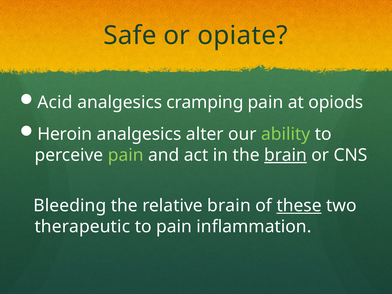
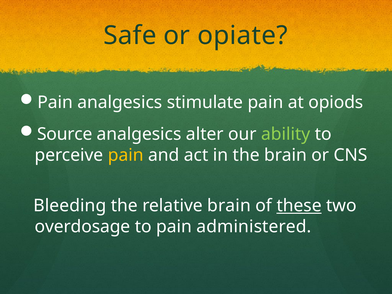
Acid: Acid -> Pain (55, 102)
cramping: cramping -> stimulate (205, 102)
Heroin: Heroin -> Source (65, 134)
pain colour: light green -> yellow (126, 155)
brain underline: present -> none (285, 155)
therapeutic: therapeutic -> overdosage (82, 227)
inflammation: inflammation -> administered (254, 227)
